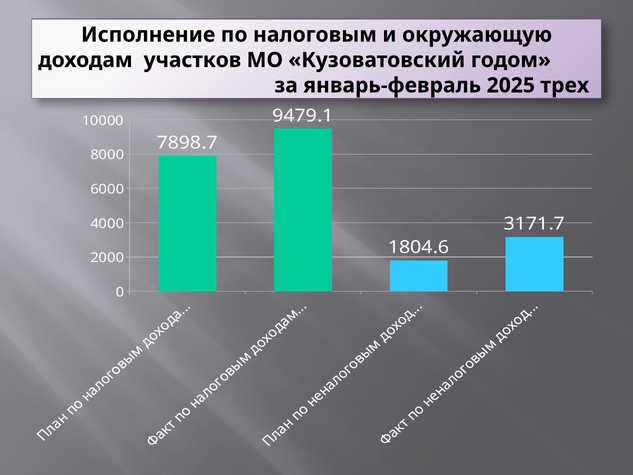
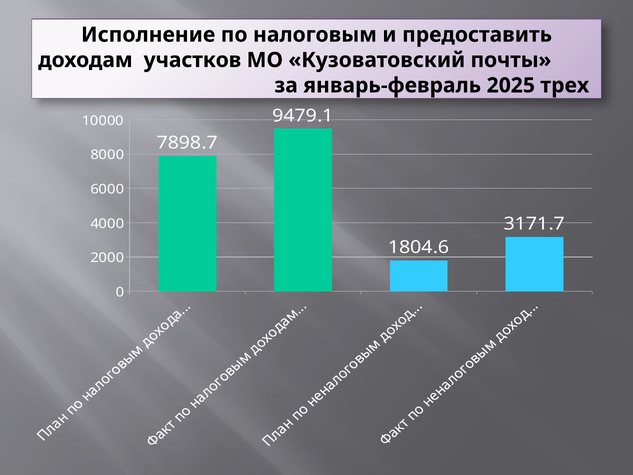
окружающую: окружающую -> предоставить (477, 35)
годом: годом -> почты (511, 60)
